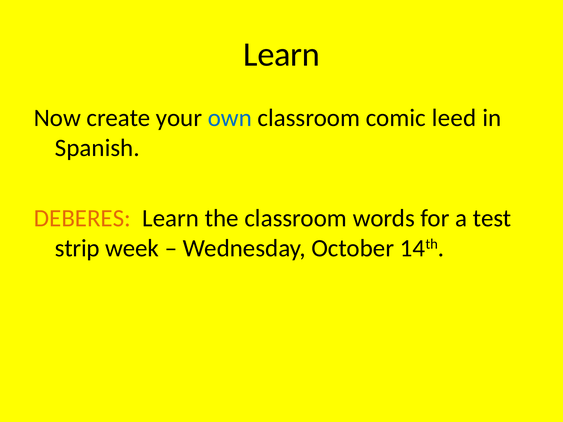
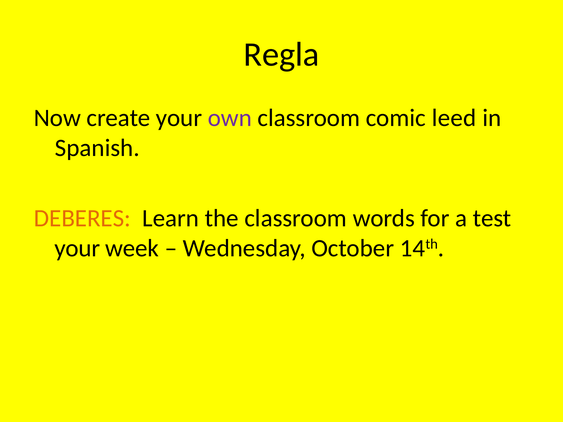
Learn: Learn -> Regla (282, 55)
own colour: blue -> purple (230, 118)
strip: strip -> your (77, 248)
